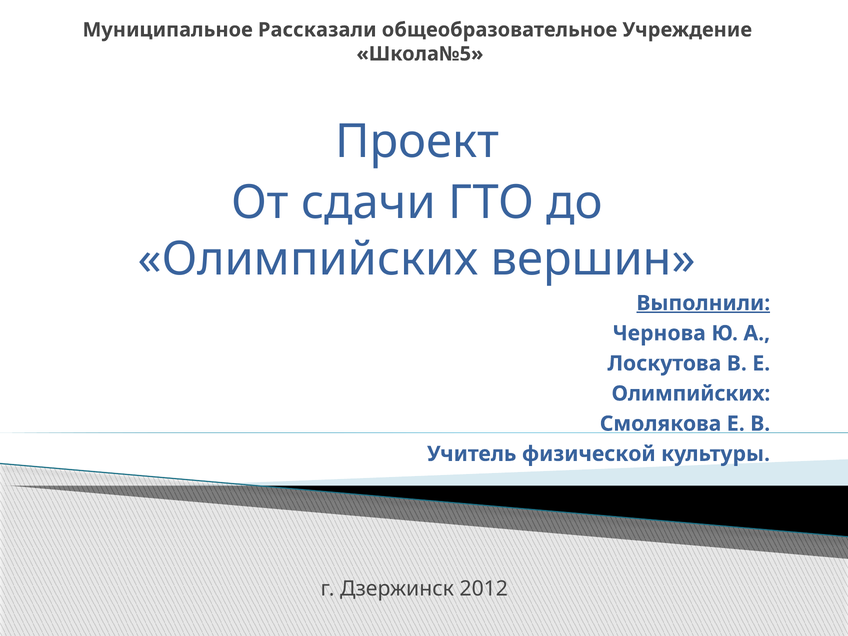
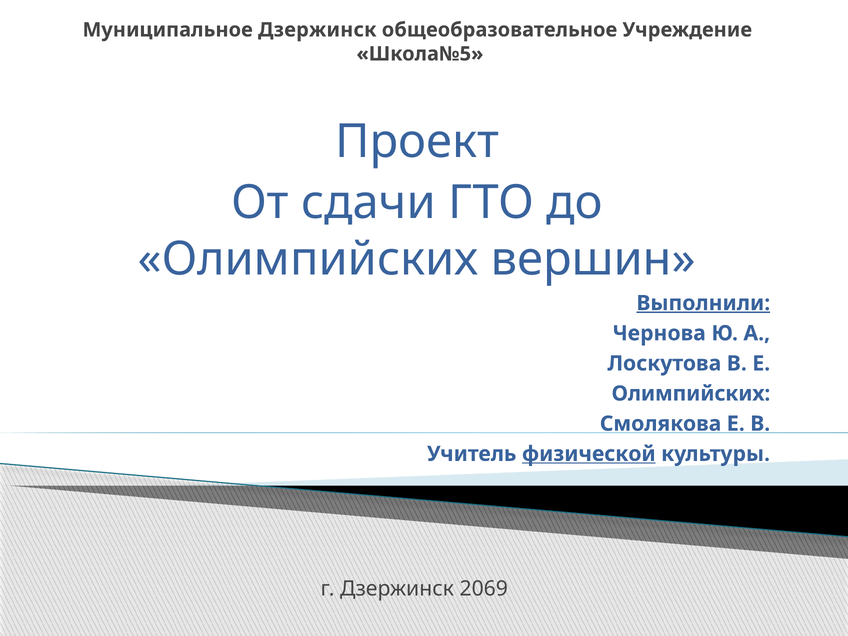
Муниципальное Рассказали: Рассказали -> Дзержинск (317, 30)
физической underline: none -> present (589, 454)
2012: 2012 -> 2069 (484, 589)
